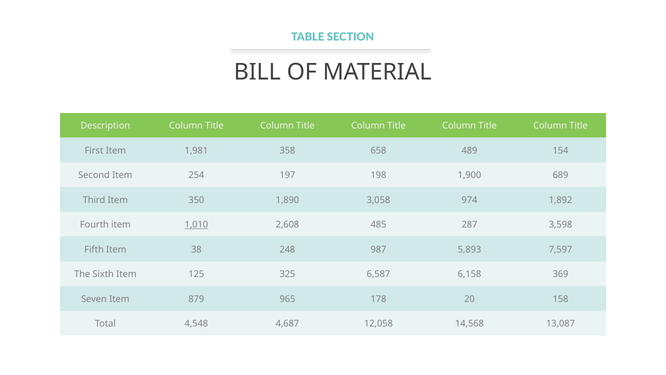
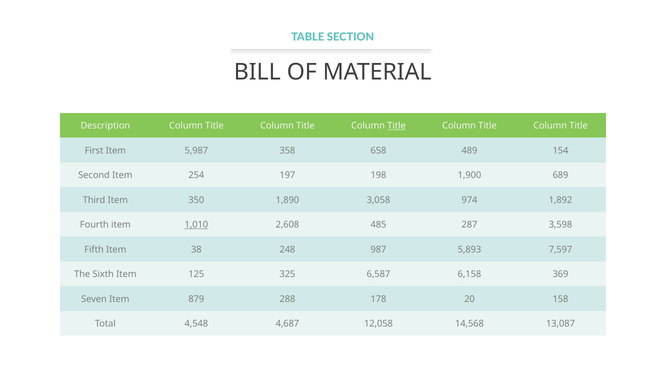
Title underline: none -> present (397, 126)
1,981: 1,981 -> 5,987 (196, 150)
965: 965 -> 288 (287, 299)
